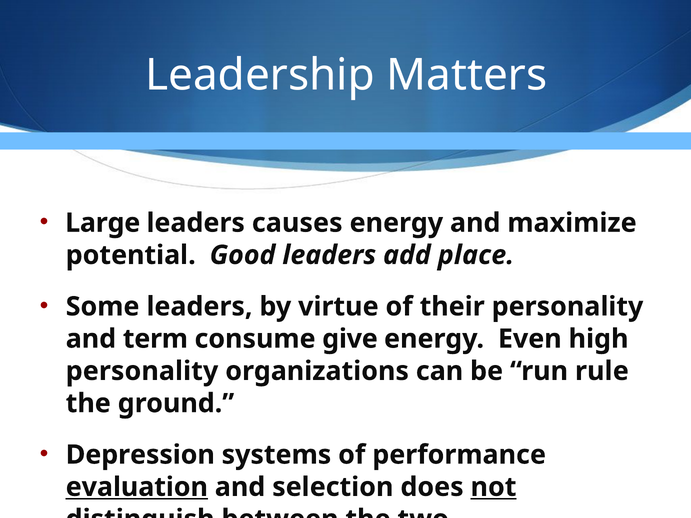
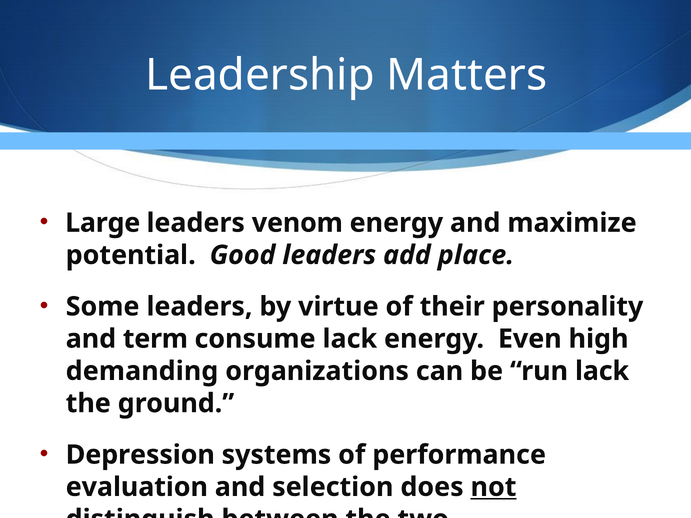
causes: causes -> venom (297, 223)
consume give: give -> lack (350, 339)
personality: personality -> demanding (142, 371)
run rule: rule -> lack (602, 371)
evaluation underline: present -> none (137, 487)
